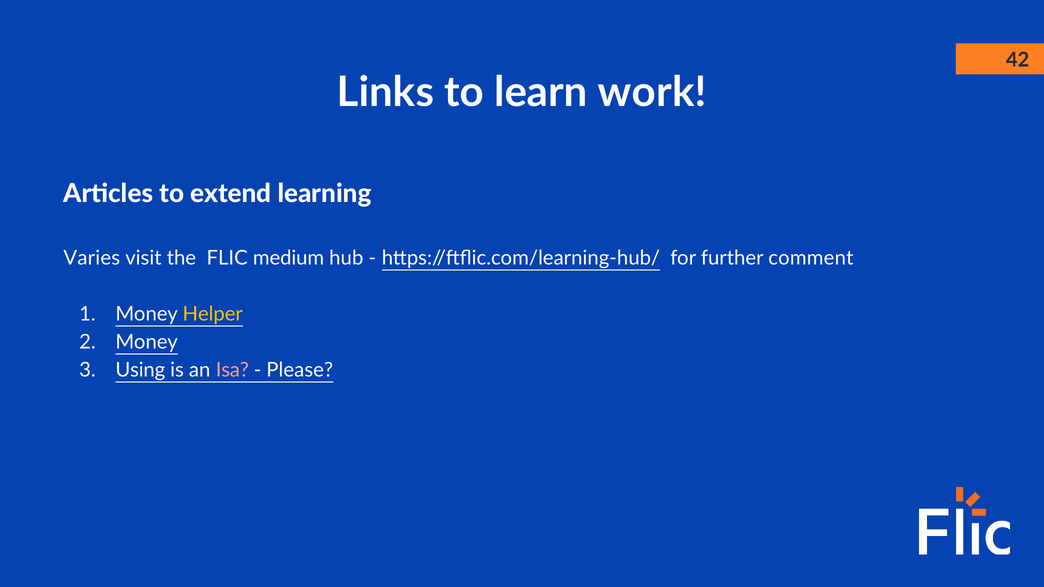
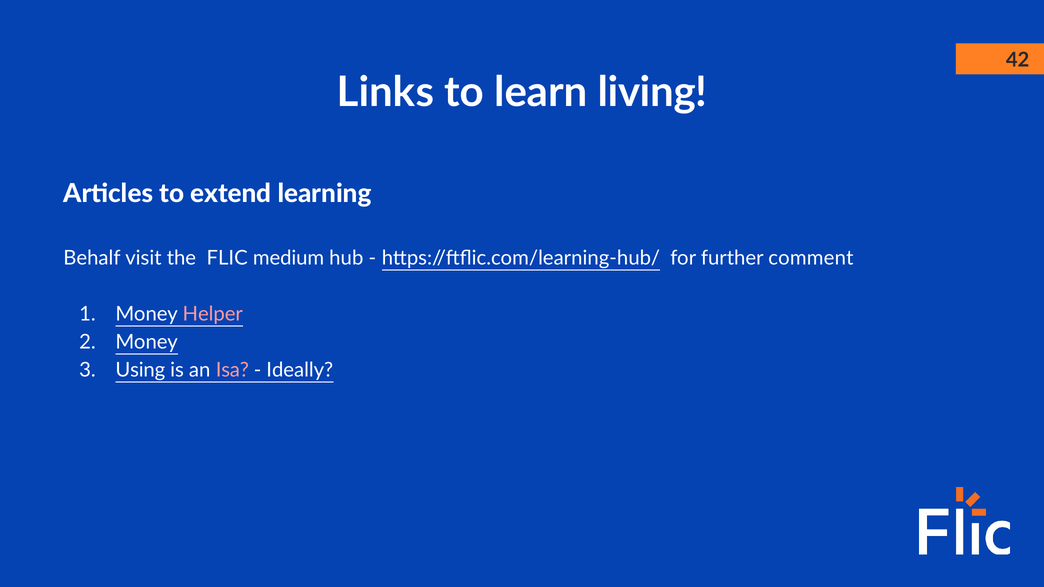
work: work -> living (652, 92)
Varies: Varies -> Behalf (92, 258)
Helper colour: yellow -> pink (213, 314)
Please: Please -> Ideally (300, 370)
